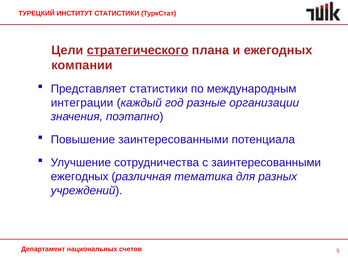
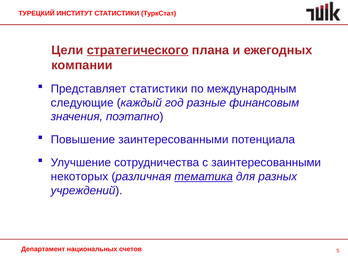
интеграции: интеграции -> следующие (82, 103)
организации: организации -> финансовым (264, 103)
ежегодных: ежегодных -> некоторых (79, 177)
тематика underline: none -> present (204, 177)
